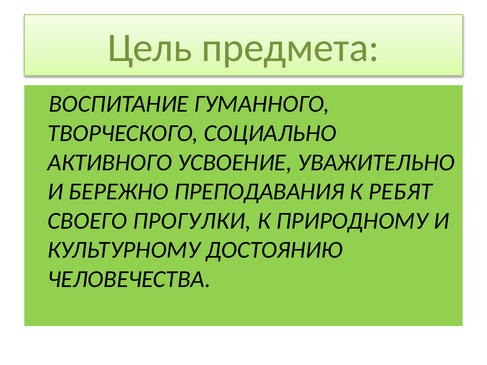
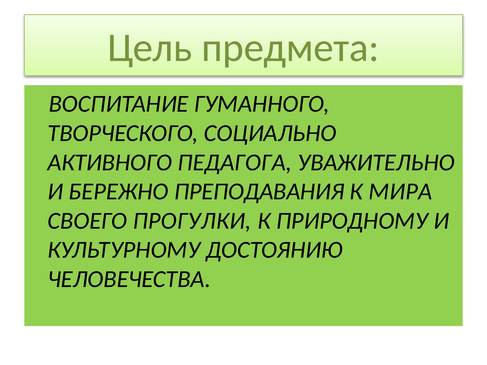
УСВОЕНИЕ: УСВОЕНИЕ -> ПЕДАГОГА (235, 162)
РЕБЯТ: РЕБЯТ -> МИРА (400, 192)
